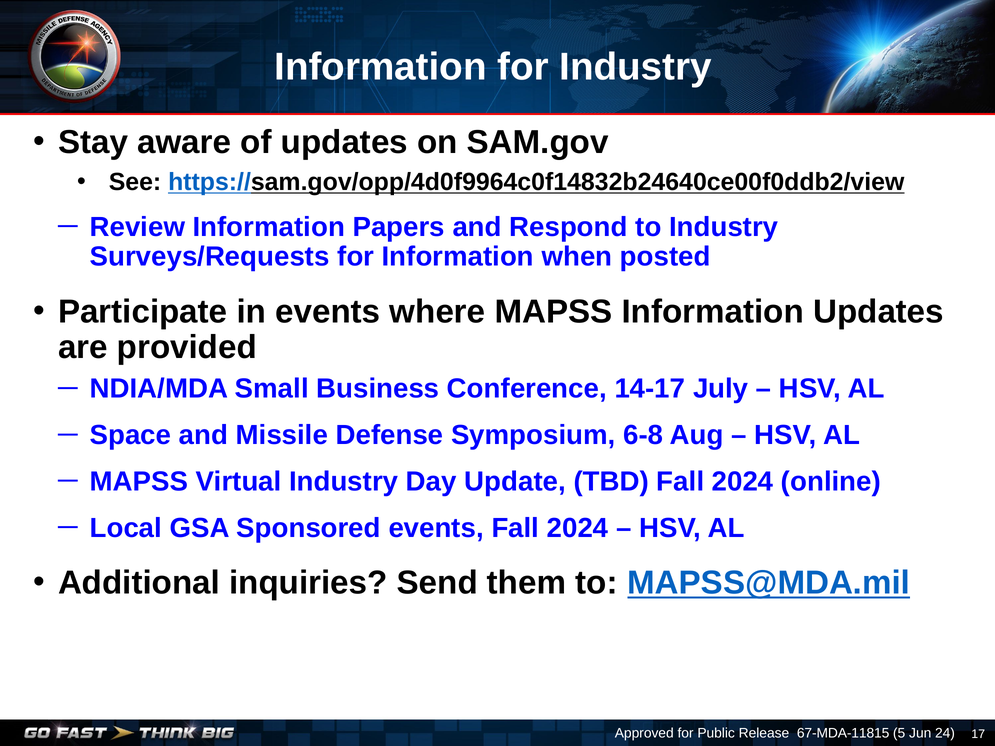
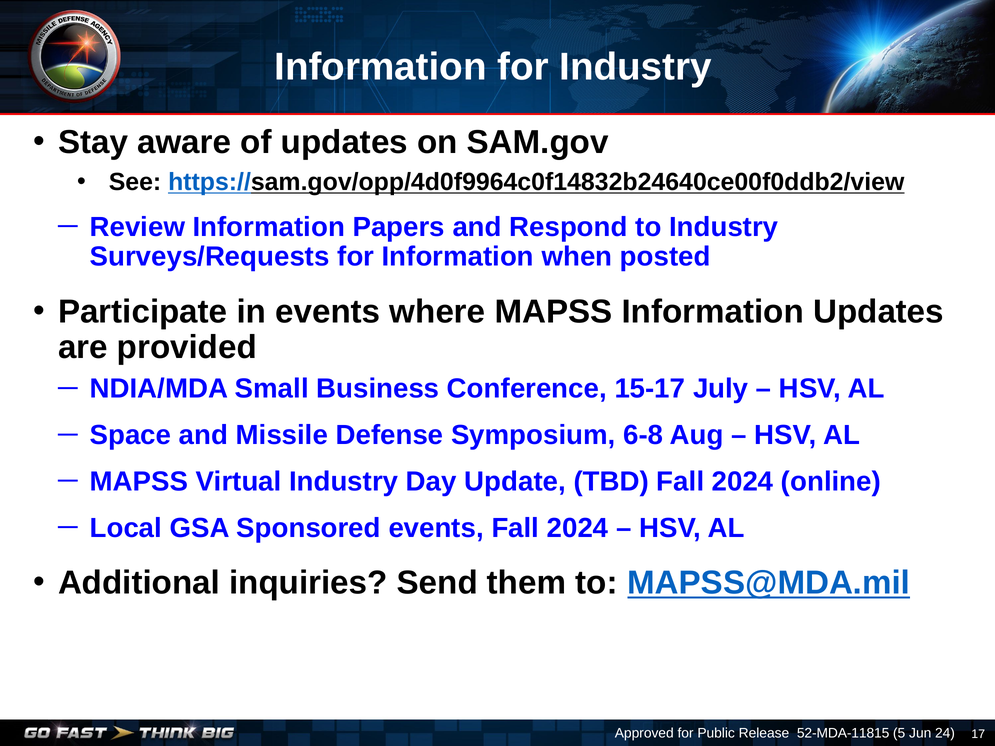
14-17: 14-17 -> 15-17 (650, 389)
67-MDA-11815: 67-MDA-11815 -> 52-MDA-11815 (843, 734)
